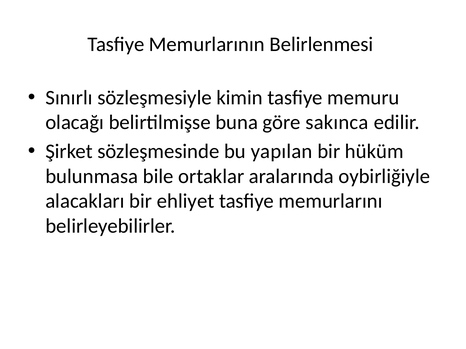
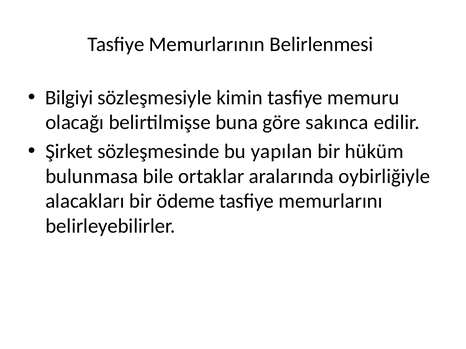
Sınırlı: Sınırlı -> Bilgiyi (69, 98)
ehliyet: ehliyet -> ödeme (186, 201)
